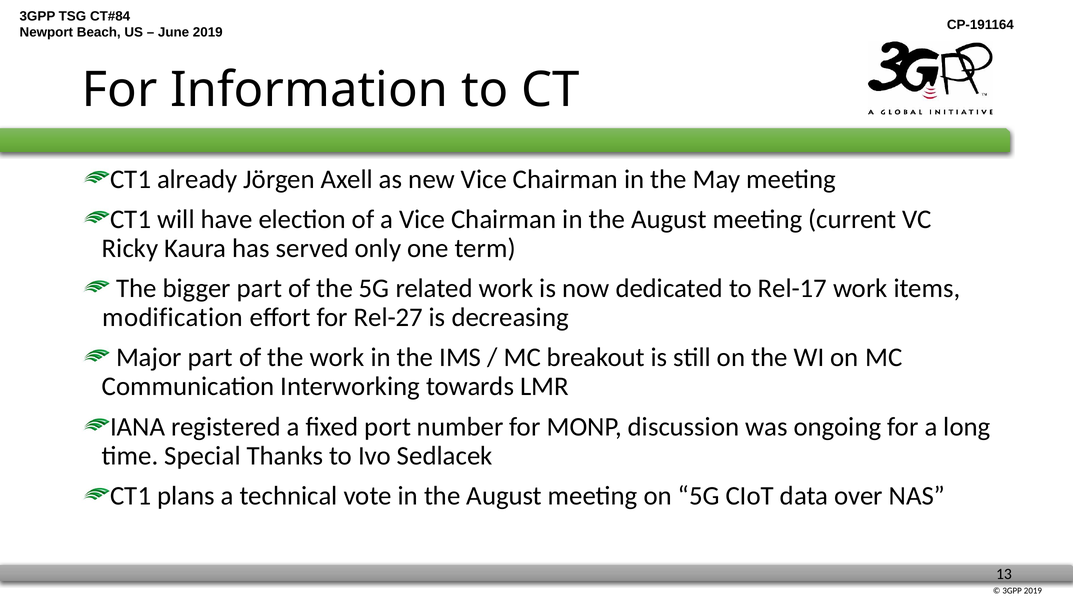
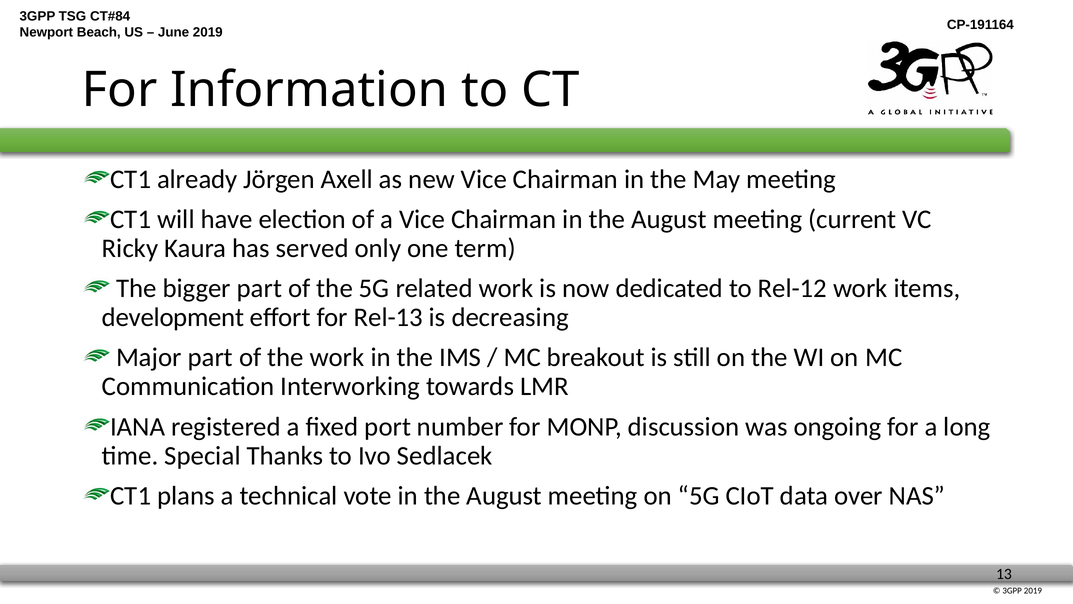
Rel-17: Rel-17 -> Rel-12 (792, 288)
modification: modification -> development (173, 317)
Rel-27: Rel-27 -> Rel-13 (388, 317)
